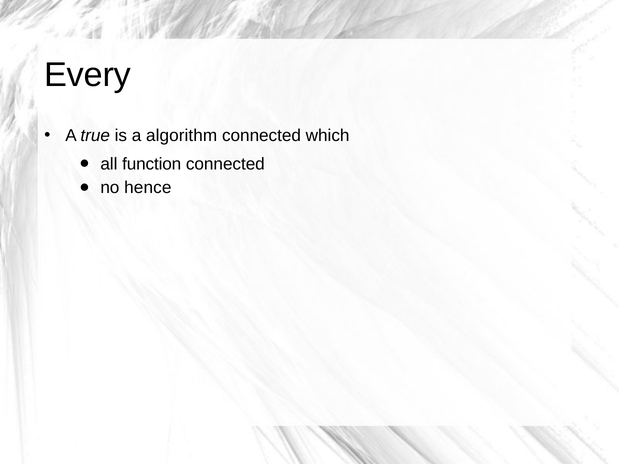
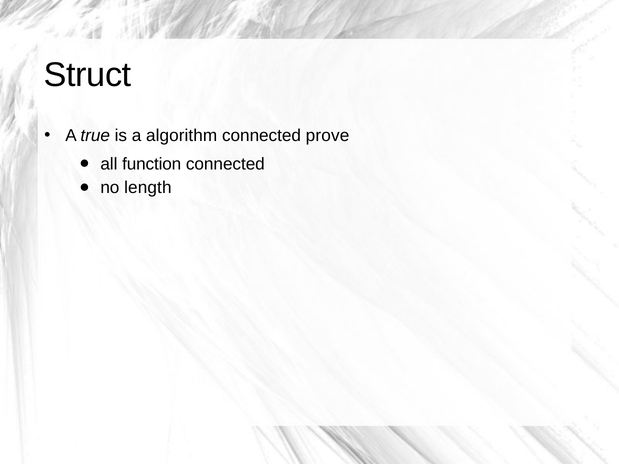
Every: Every -> Struct (88, 75)
which: which -> prove (328, 136)
hence: hence -> length (148, 188)
